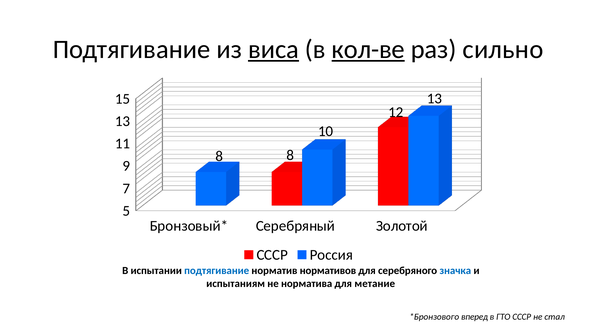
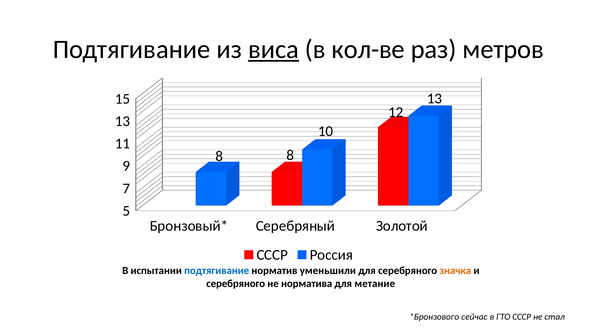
кол-ве underline: present -> none (368, 49)
сильно: сильно -> метров (503, 49)
нормативов: нормативов -> уменьшили (328, 270)
значка colour: blue -> orange (455, 270)
испытаниям: испытаниям -> серебряного (236, 283)
вперед: вперед -> сейчас (474, 317)
